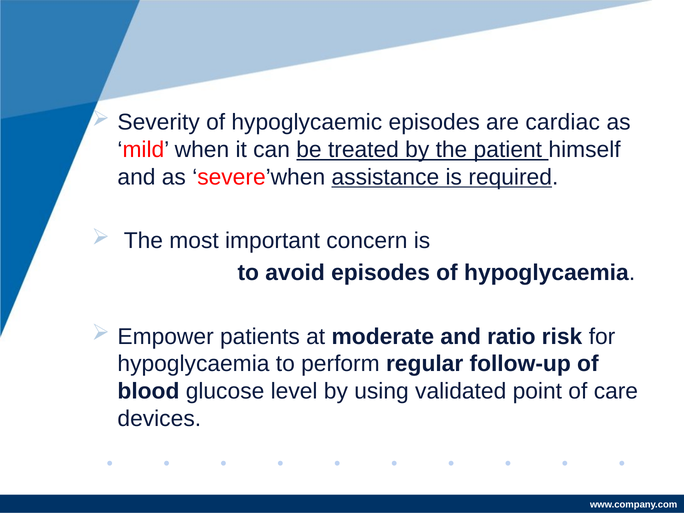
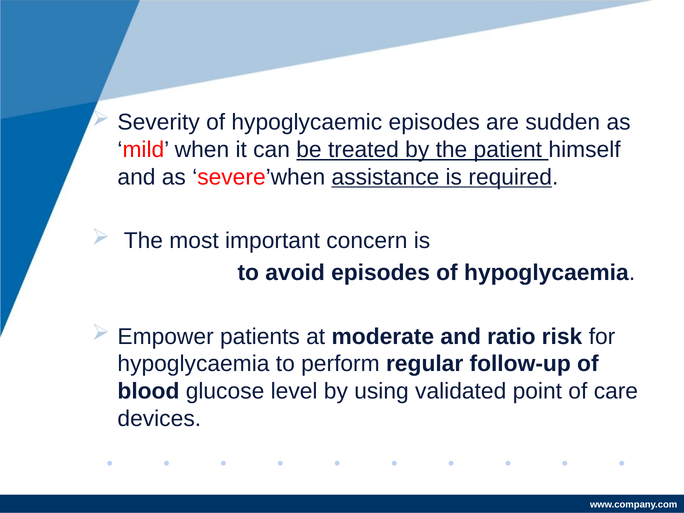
cardiac: cardiac -> sudden (563, 122)
